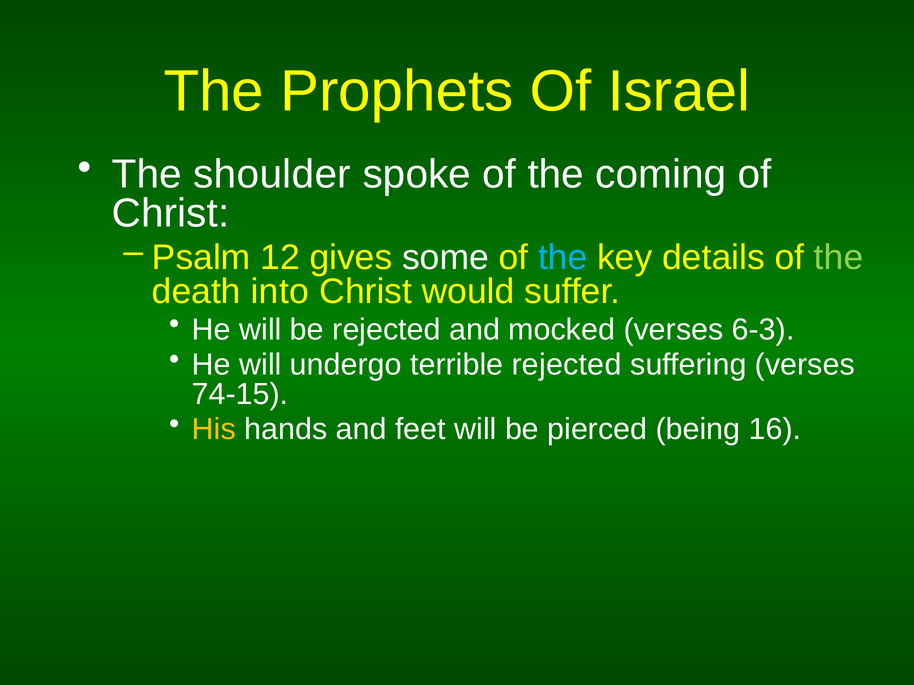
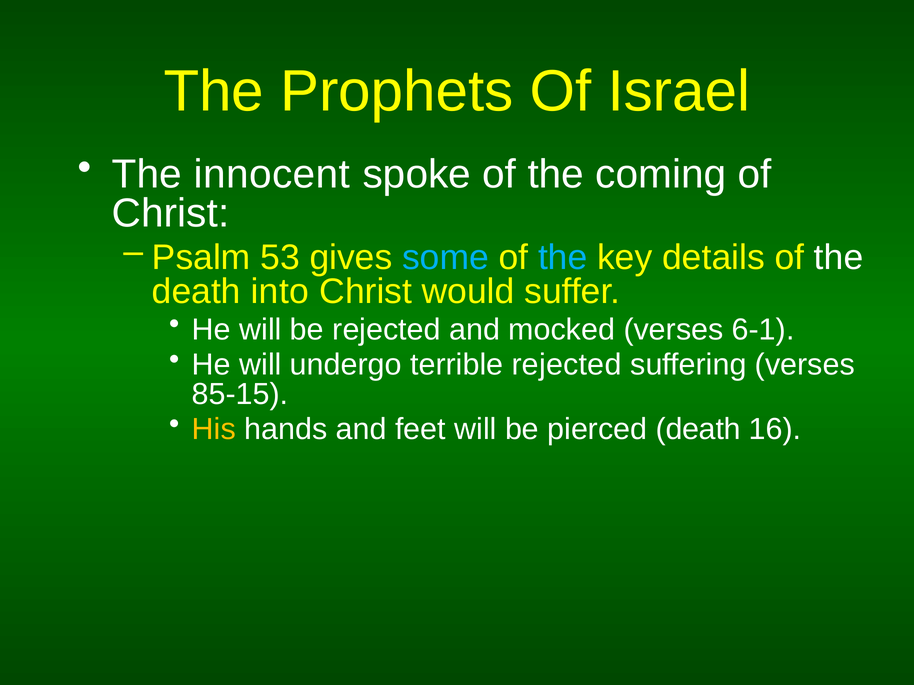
shoulder: shoulder -> innocent (272, 175)
12: 12 -> 53 (280, 258)
some colour: white -> light blue (446, 258)
the colour: light green -> white (839, 258)
6-3: 6-3 -> 6-1 (763, 330)
74-15: 74-15 -> 85-15 (240, 394)
pierced being: being -> death (698, 430)
